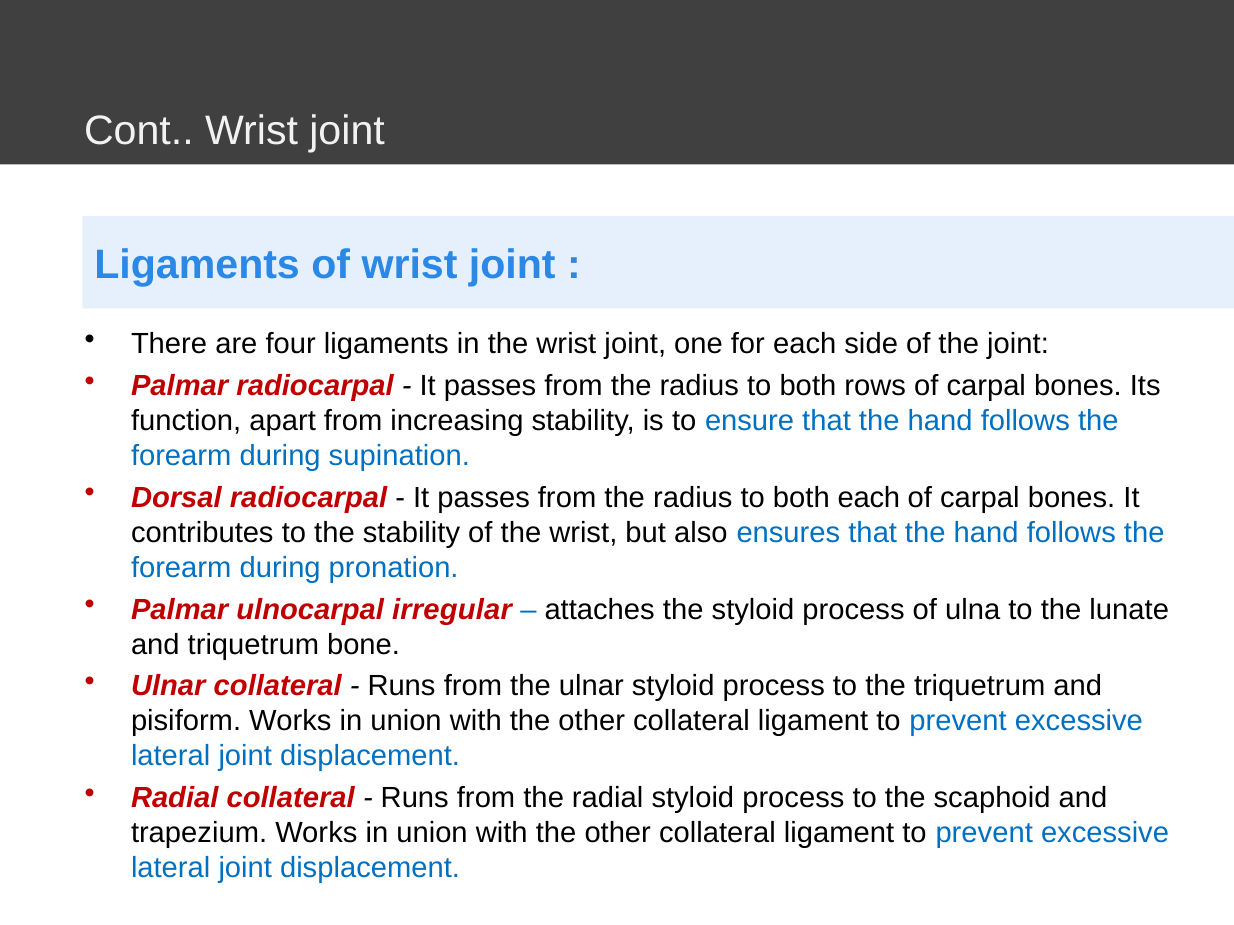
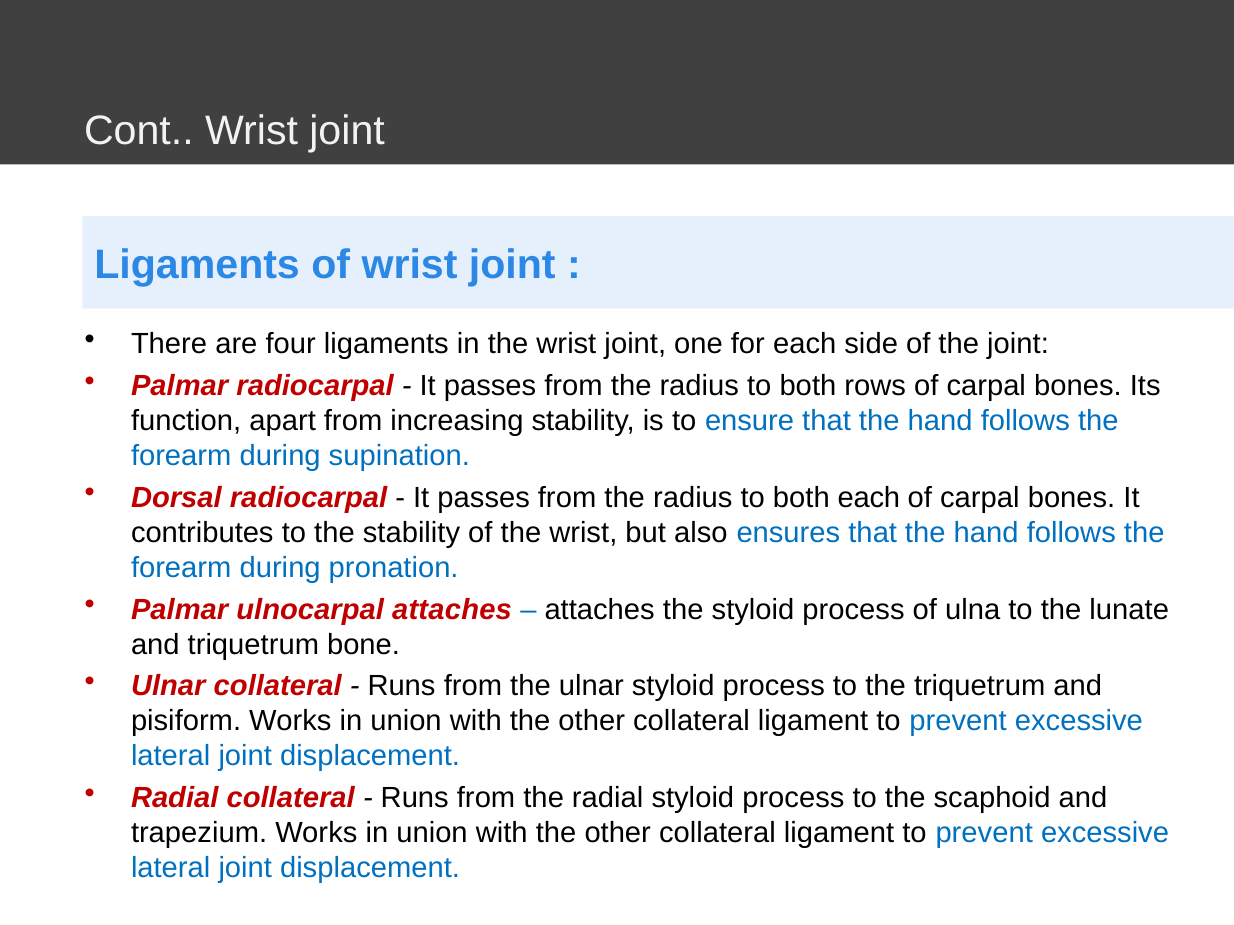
ulnocarpal irregular: irregular -> attaches (452, 610)
